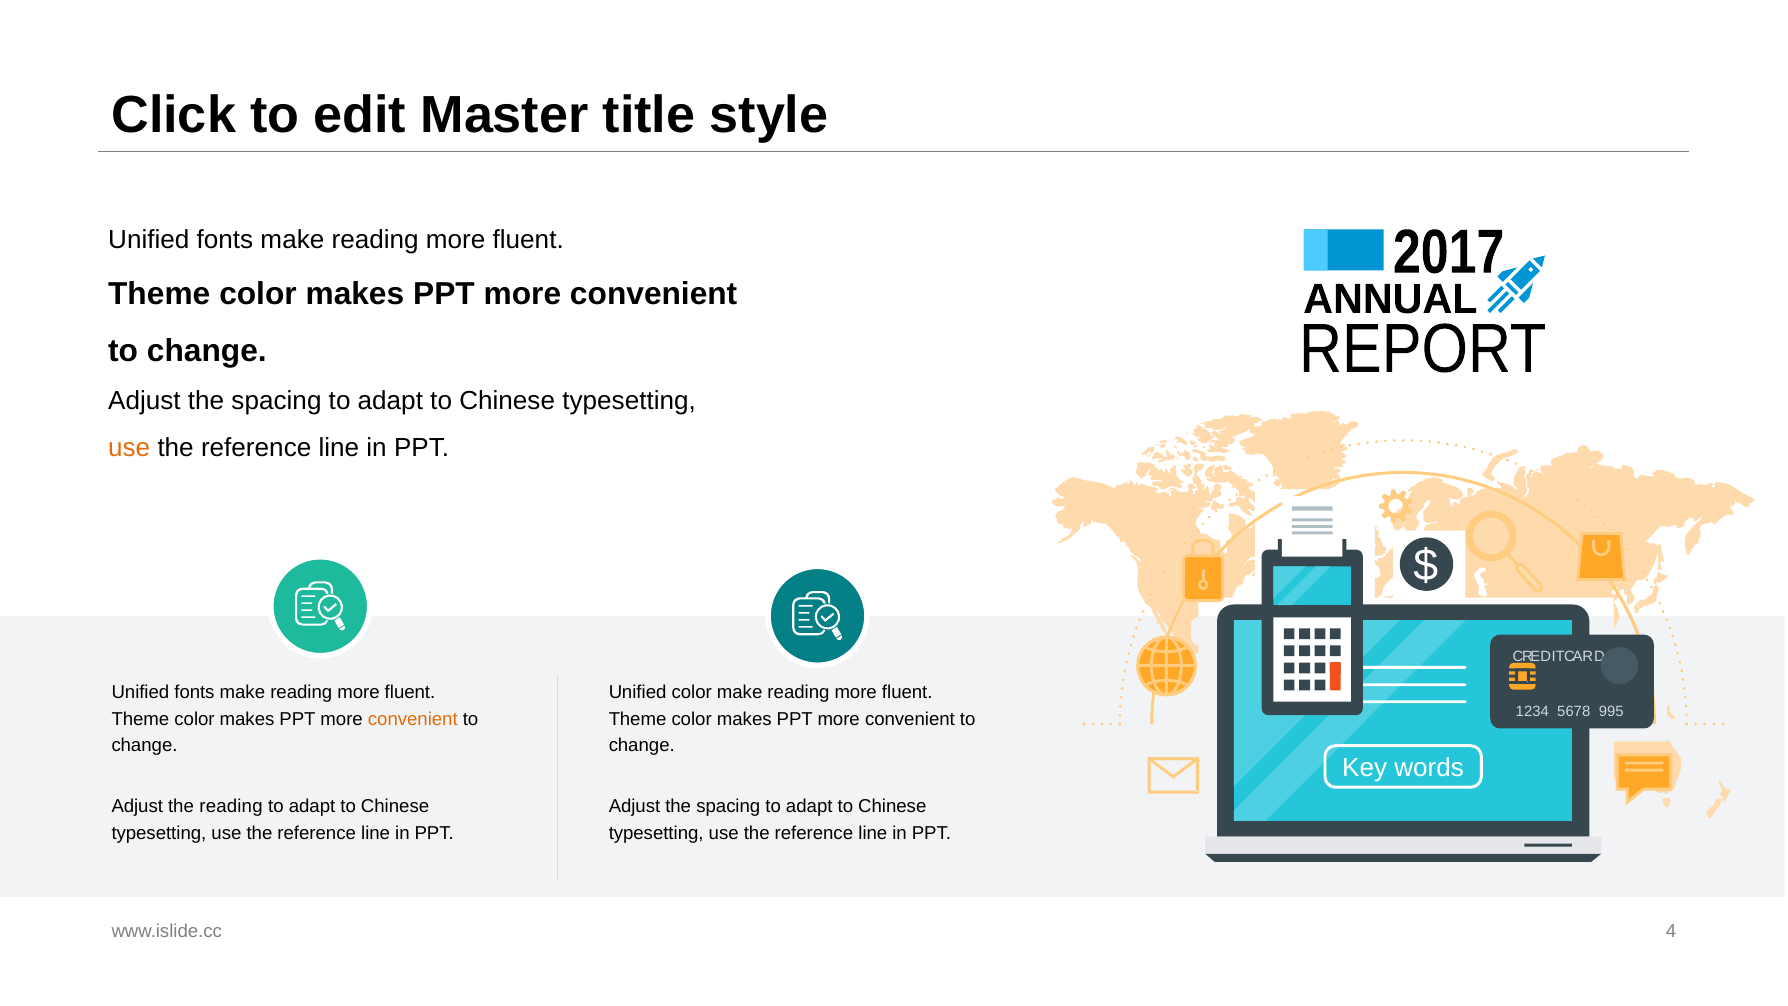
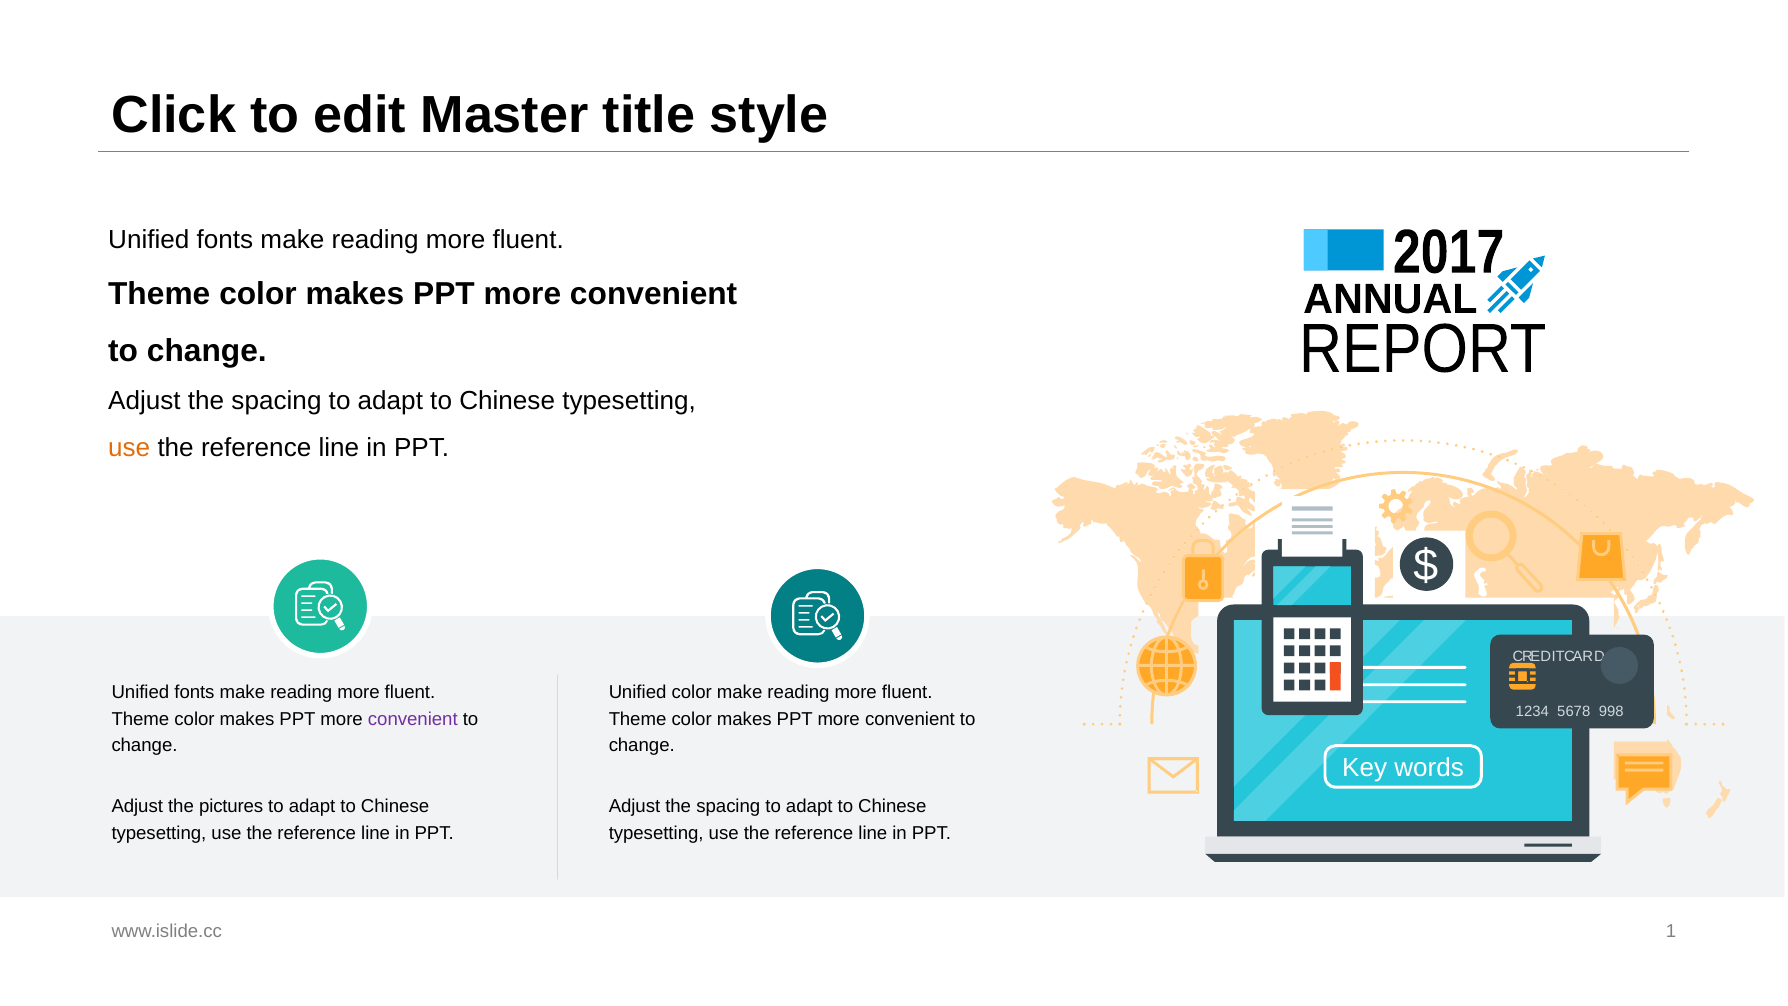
995: 995 -> 998 (1611, 711)
convenient colour: orange -> purple (413, 719)
the reading: reading -> pictures (231, 806)
4: 4 -> 1 (1671, 932)
